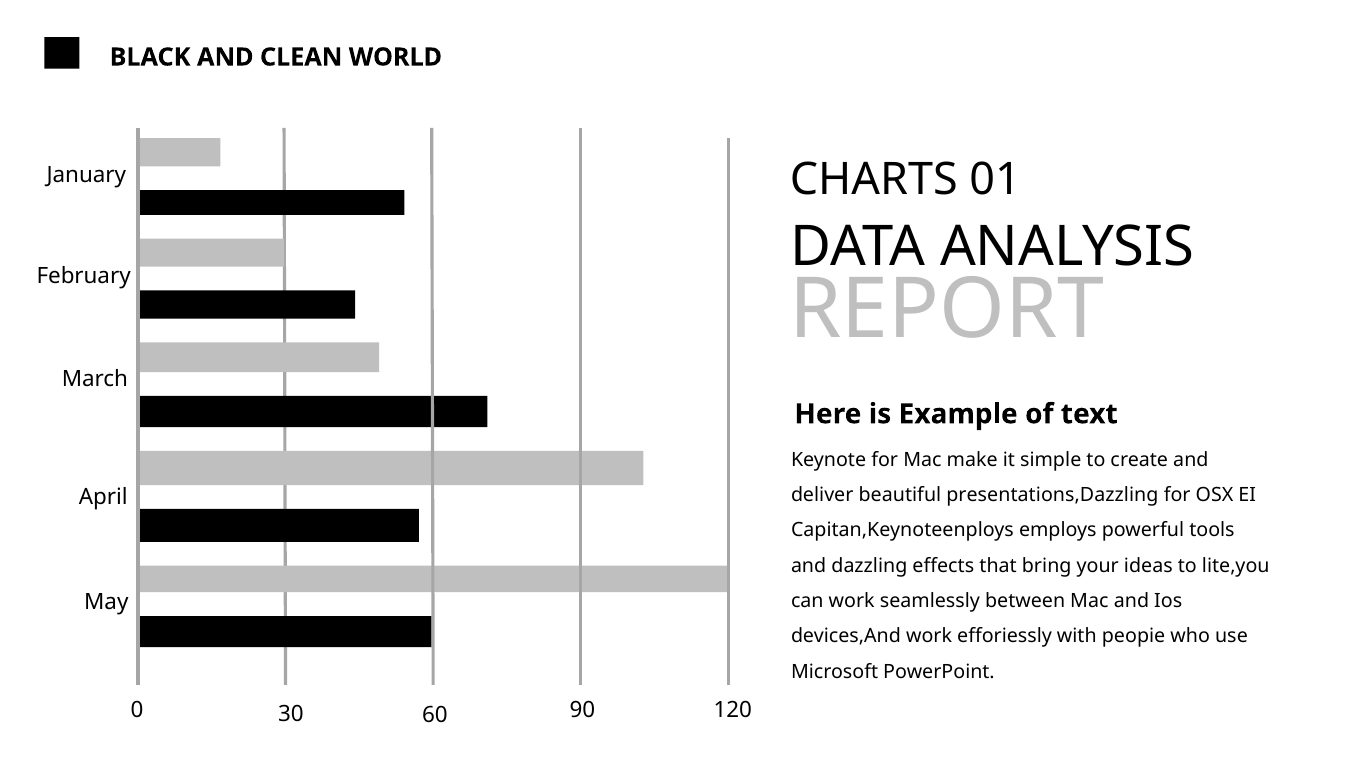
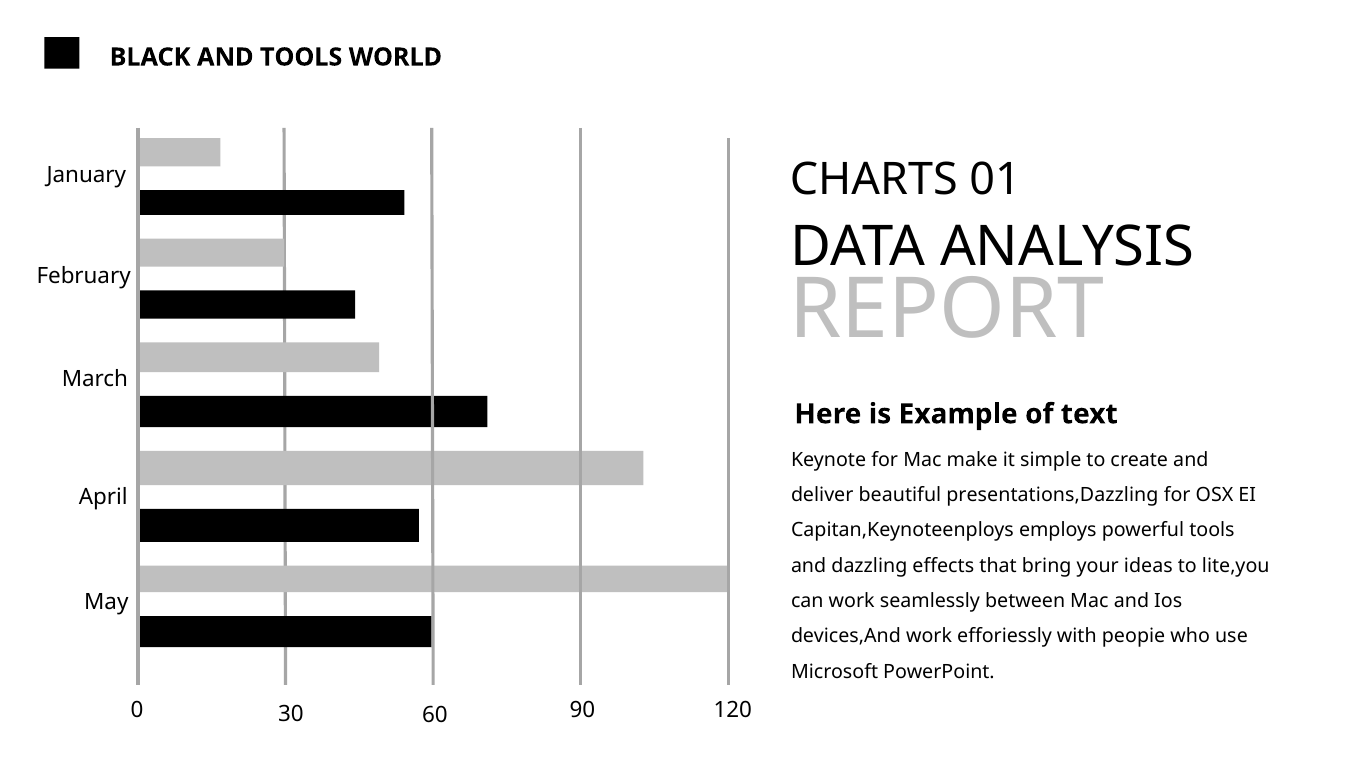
AND CLEAN: CLEAN -> TOOLS (301, 57)
